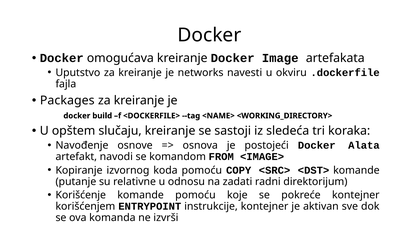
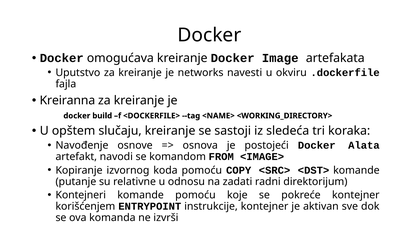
Packages: Packages -> Kreiranna (67, 100)
Korišćenje: Korišćenje -> Kontejneri (81, 195)
